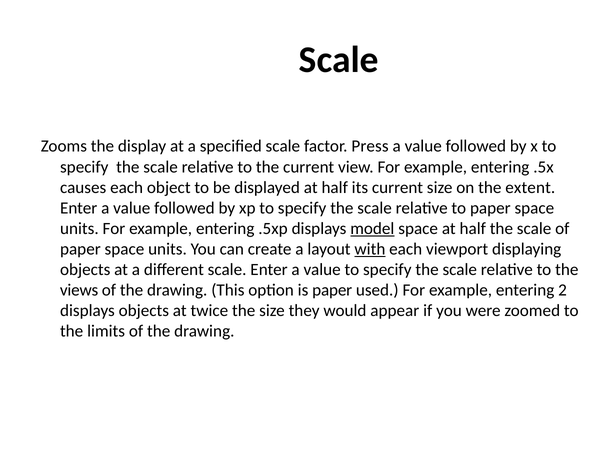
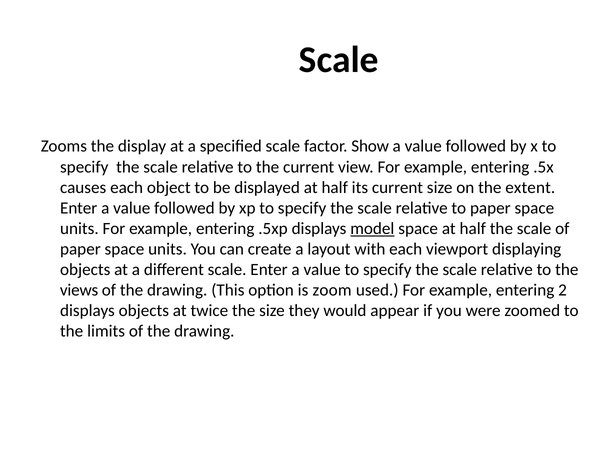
Press: Press -> Show (370, 146)
with underline: present -> none (370, 249)
is paper: paper -> zoom (332, 290)
